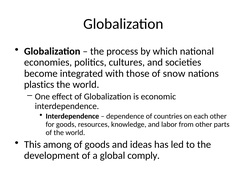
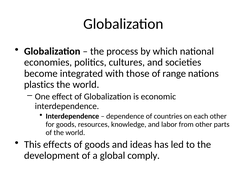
snow: snow -> range (174, 74)
among: among -> effects (57, 145)
